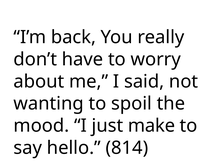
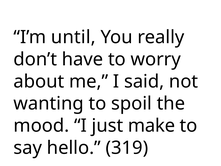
back: back -> until (73, 37)
814: 814 -> 319 (127, 148)
